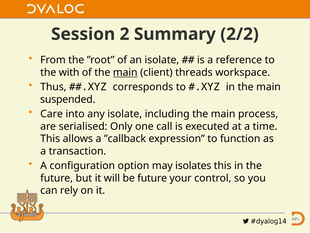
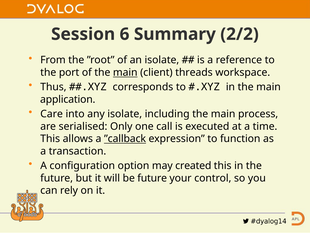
2: 2 -> 6 (125, 34)
with: with -> port (69, 72)
suspended: suspended -> application (68, 99)
”callback underline: none -> present (125, 138)
isolates: isolates -> created (193, 165)
